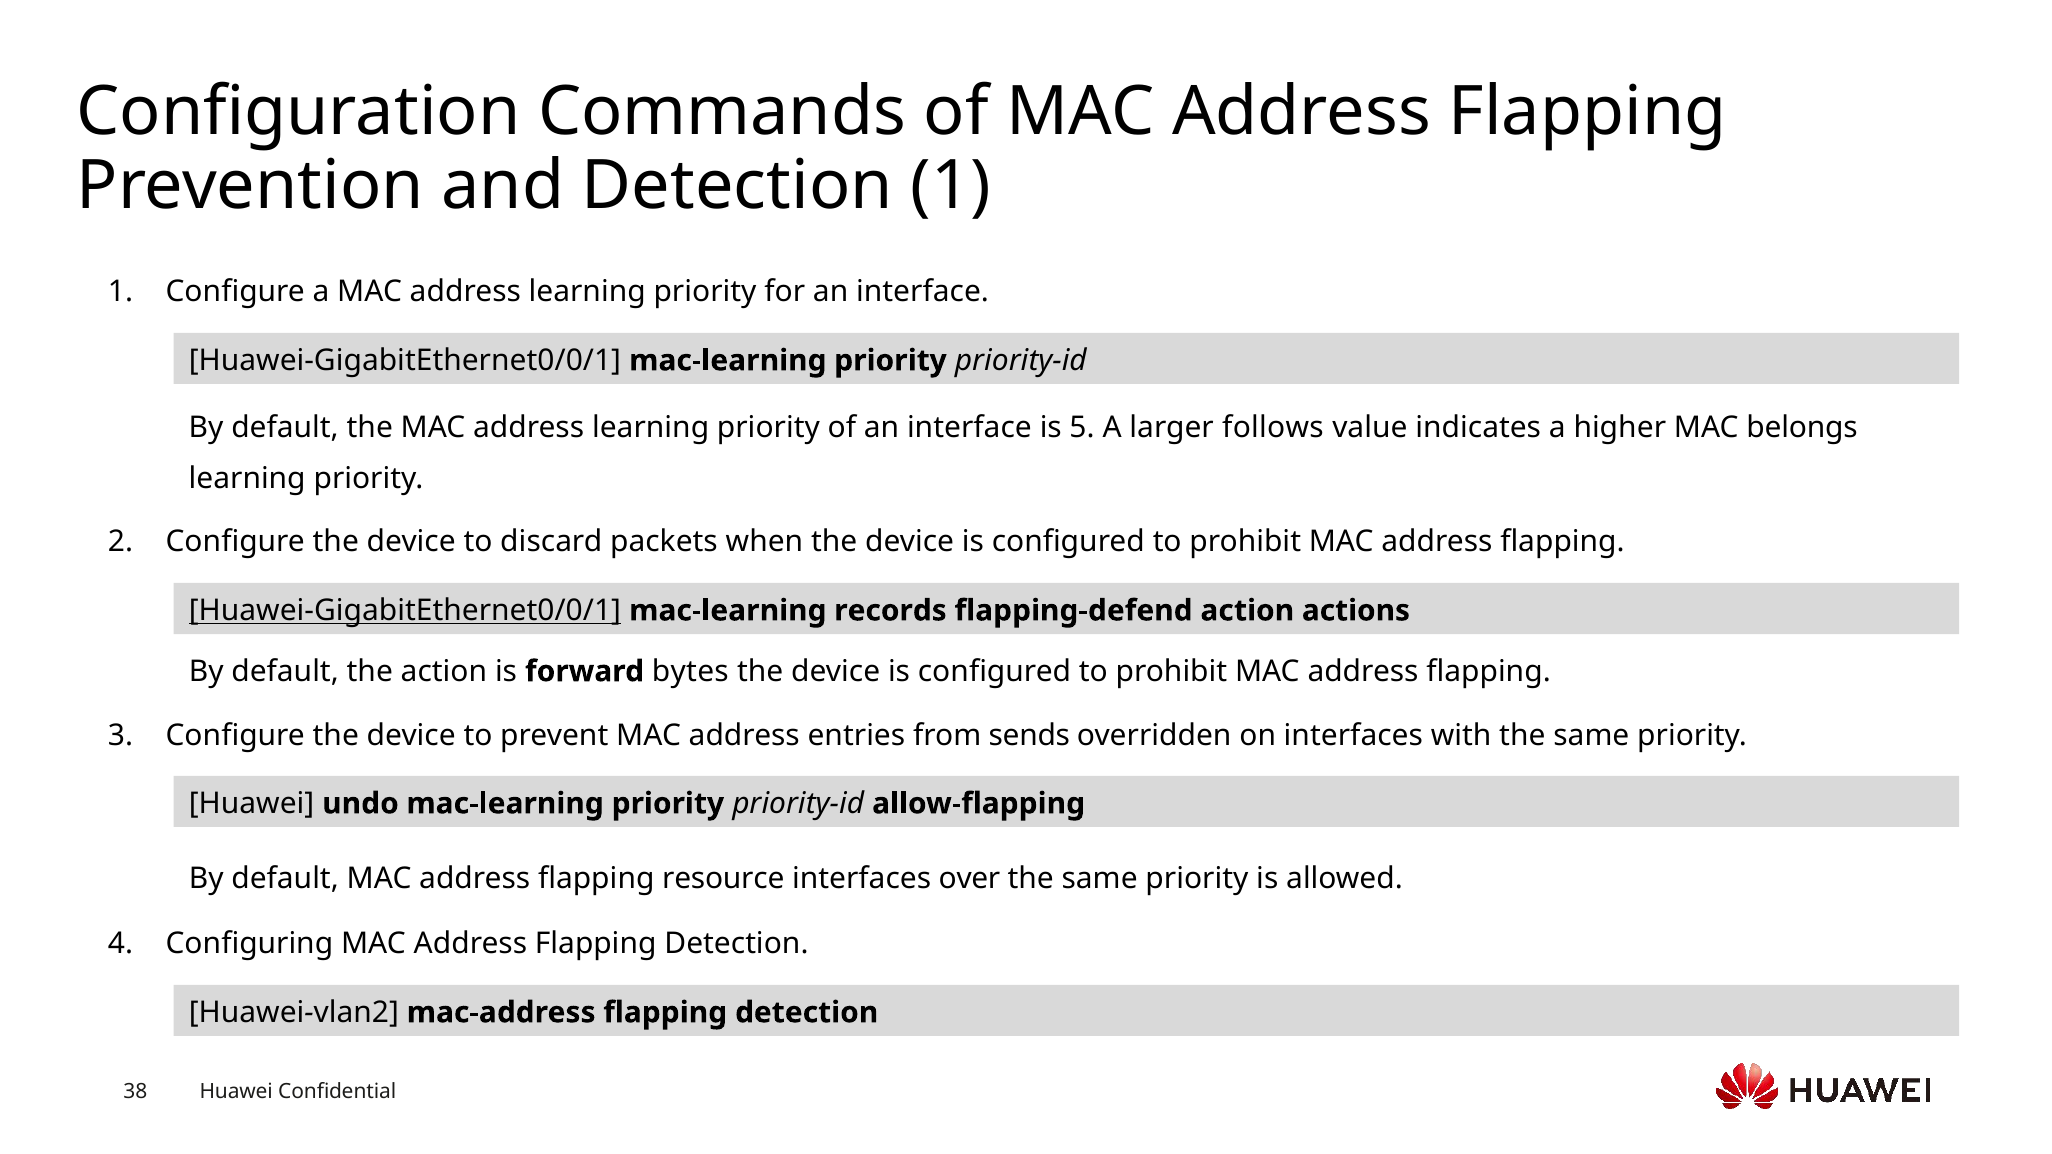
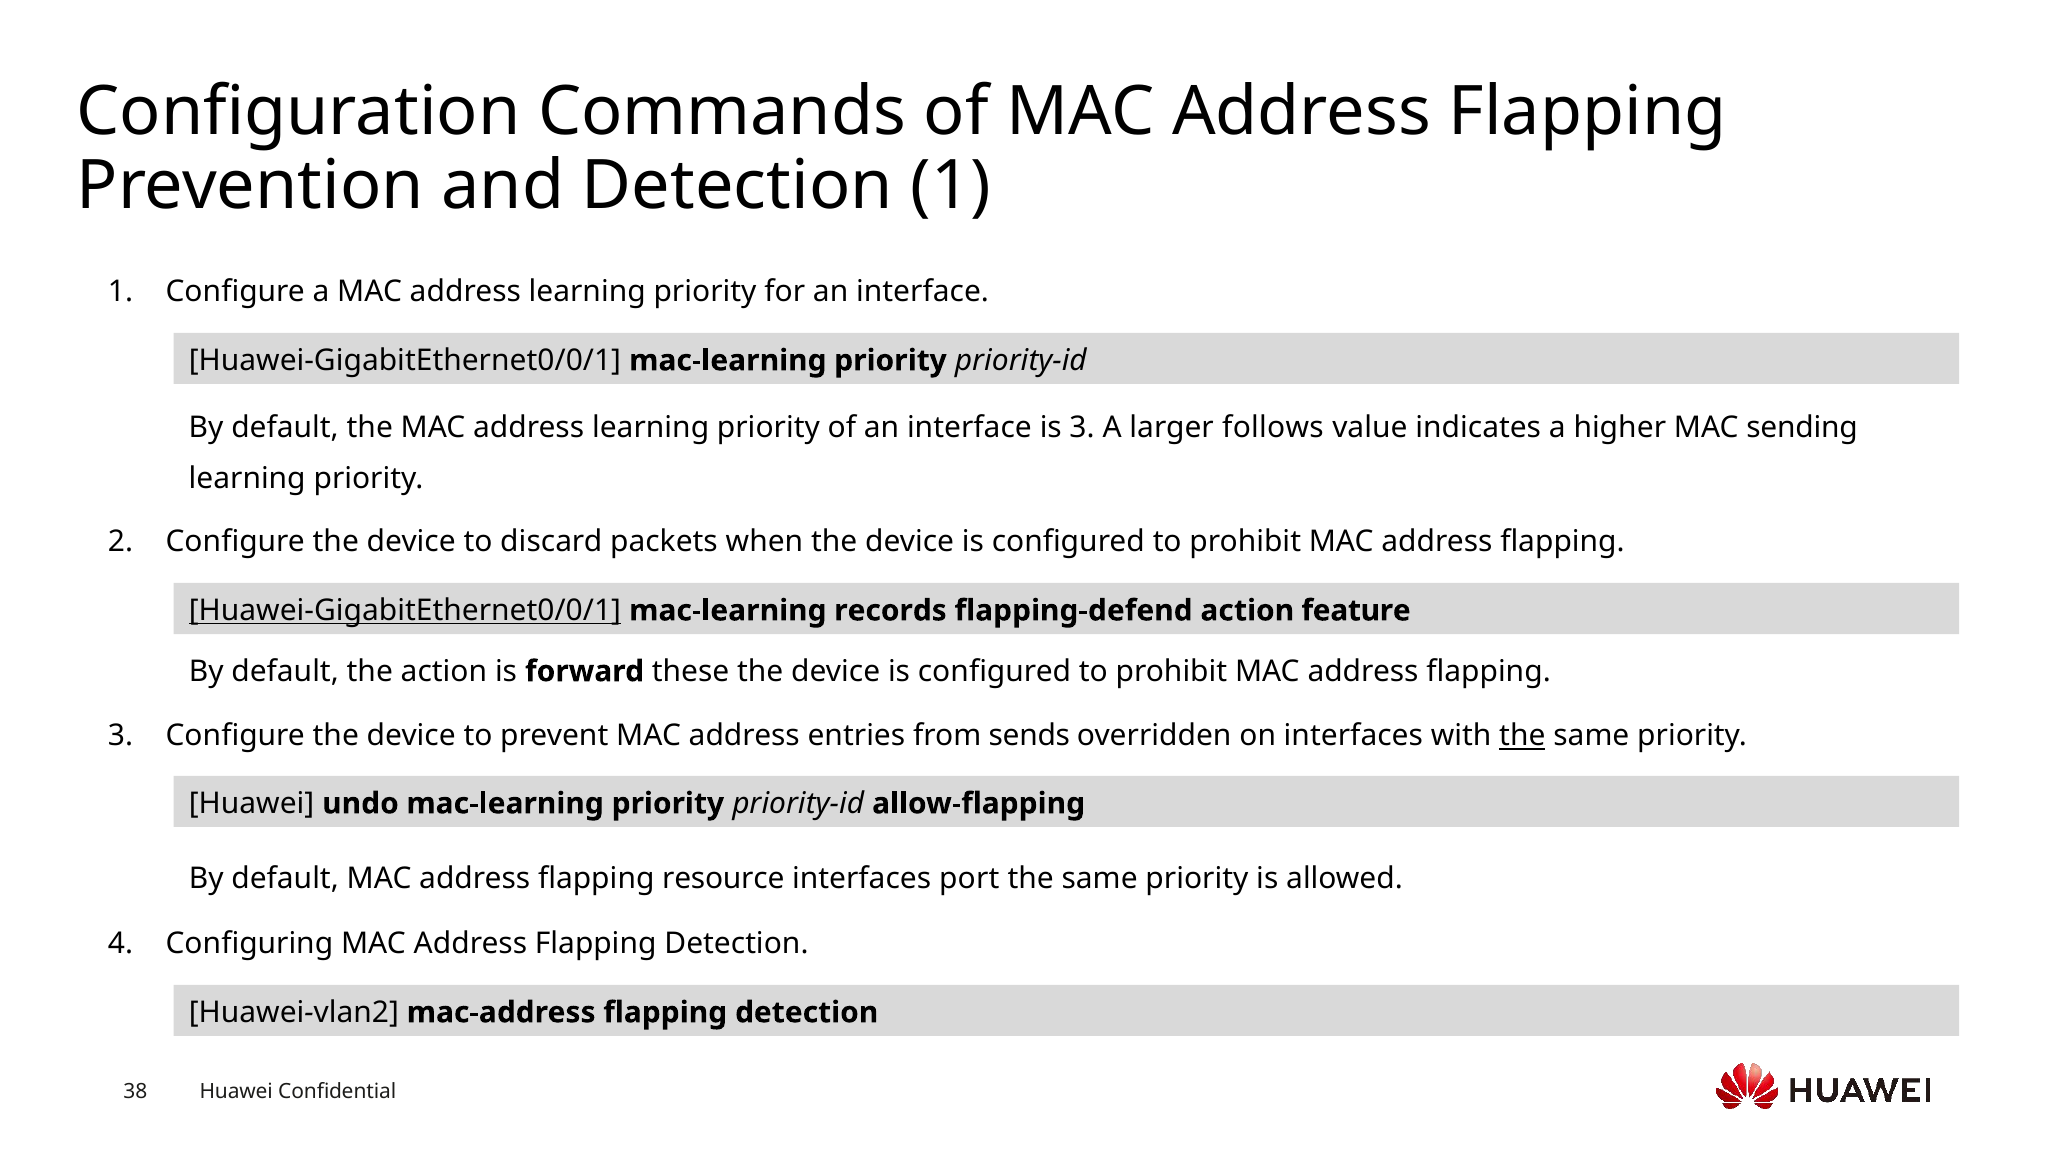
is 5: 5 -> 3 (1082, 427)
belongs: belongs -> sending (1802, 427)
actions: actions -> feature (1356, 611)
bytes: bytes -> these (691, 672)
the underline: none -> present (1522, 736)
over: over -> port (969, 879)
